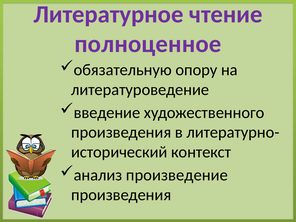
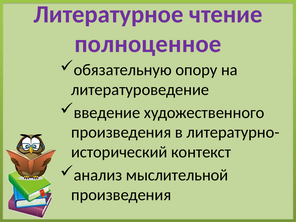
произведение: произведение -> мыслительной (177, 175)
